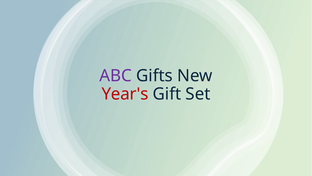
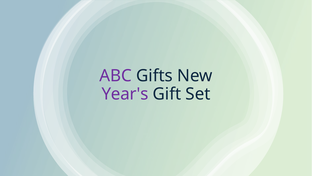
Year's colour: red -> purple (125, 94)
